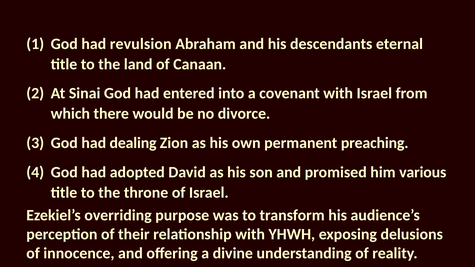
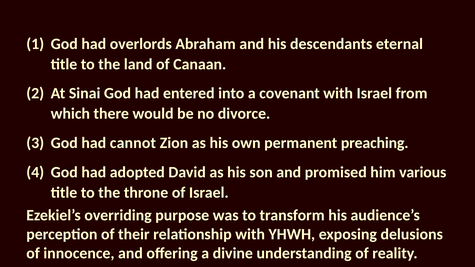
revulsion: revulsion -> overlords (141, 44)
dealing: dealing -> cannot (133, 143)
